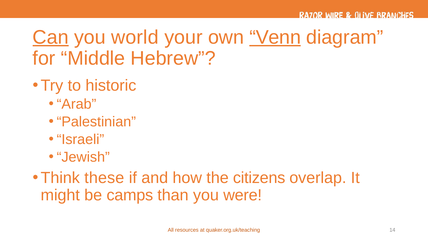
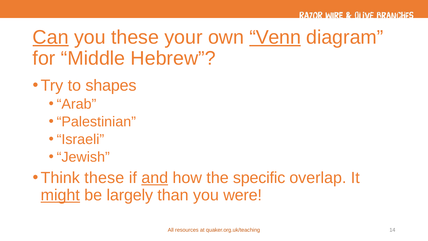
you world: world -> these (135, 37)
historic: historic -> shapes (111, 85)
and underline: none -> present (155, 178)
citizens: citizens -> specific (259, 178)
might underline: none -> present (60, 195)
camps: camps -> largely (130, 195)
